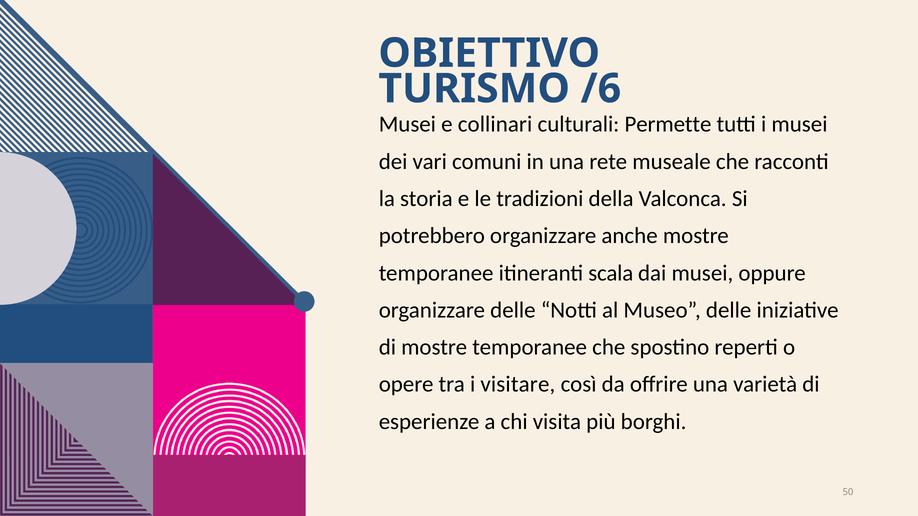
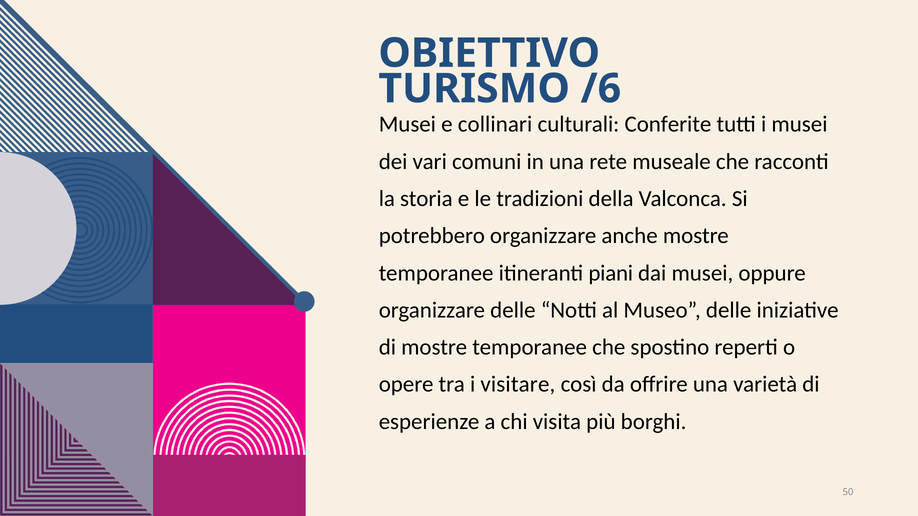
Permette: Permette -> Conferite (668, 124)
scala: scala -> piani (611, 273)
